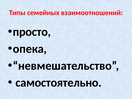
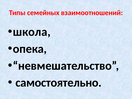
просто: просто -> школа (32, 32)
